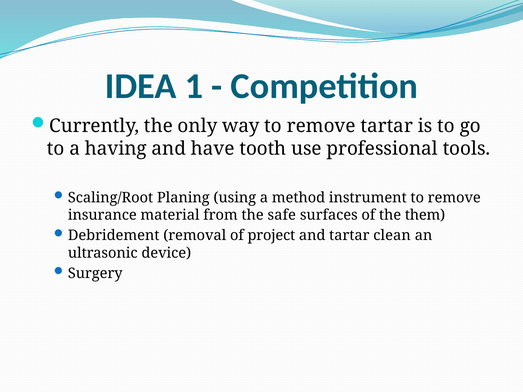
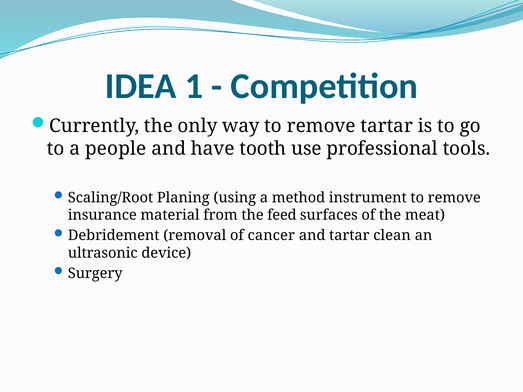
having: having -> people (116, 149)
safe: safe -> feed (282, 215)
them: them -> meat (425, 215)
project: project -> cancer (271, 236)
